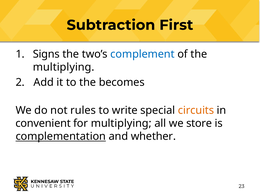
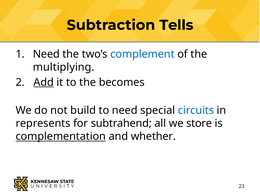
First: First -> Tells (176, 25)
Signs: Signs -> Need (46, 54)
Add underline: none -> present (44, 82)
rules: rules -> build (83, 110)
to write: write -> need (125, 110)
circuits colour: orange -> blue (196, 110)
convenient: convenient -> represents (43, 123)
for multiplying: multiplying -> subtrahend (121, 123)
